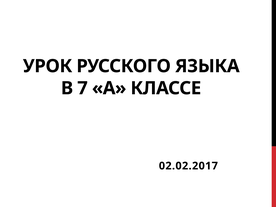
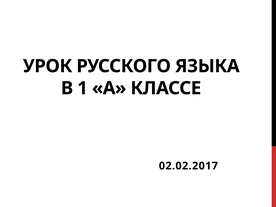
7: 7 -> 1 (83, 88)
